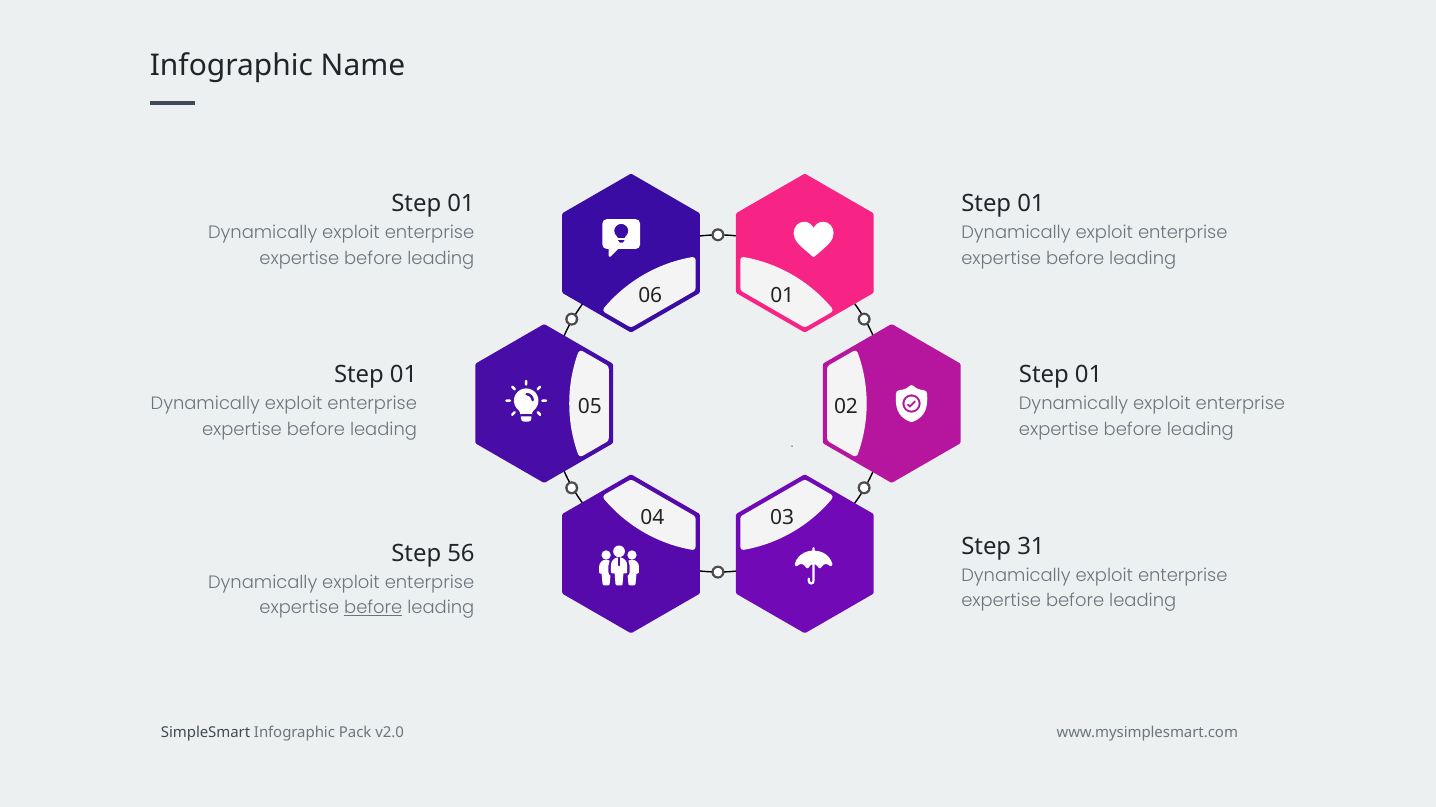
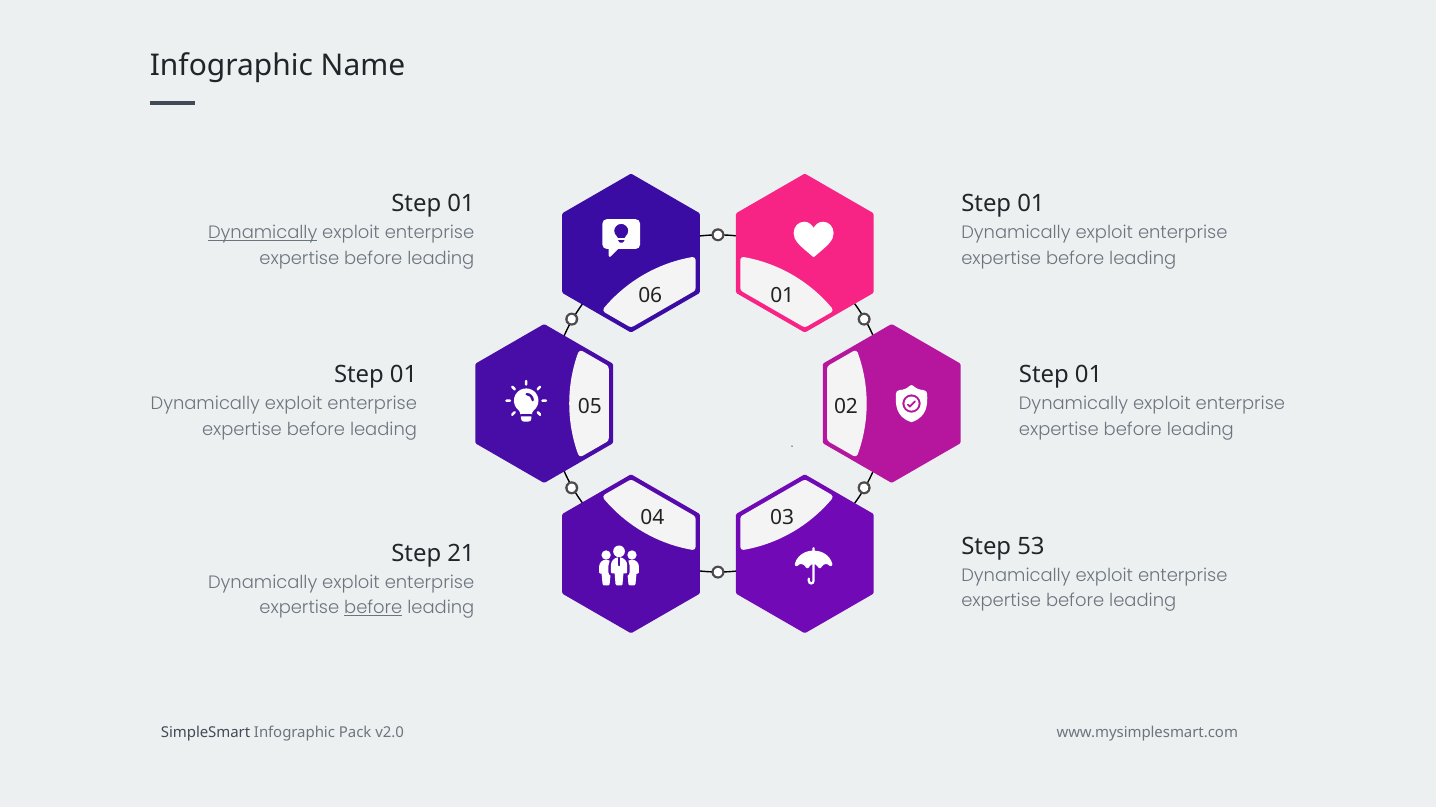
Dynamically underline: none -> present (263, 233)
31: 31 -> 53 (1031, 547)
56: 56 -> 21 (461, 554)
